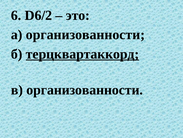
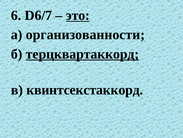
D6/2: D6/2 -> D6/7 (38, 15)
это underline: none -> present (78, 15)
в организованности: организованности -> квинтсекстаккорд (85, 89)
